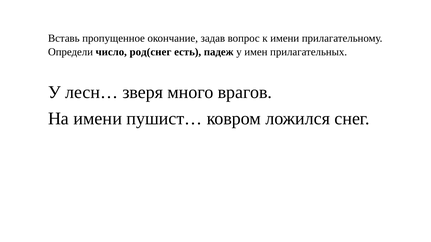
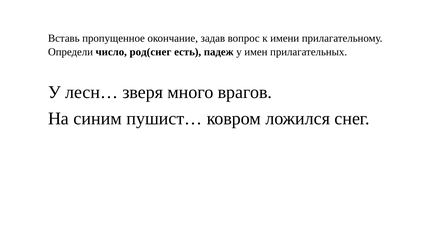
На имени: имени -> синим (98, 119)
